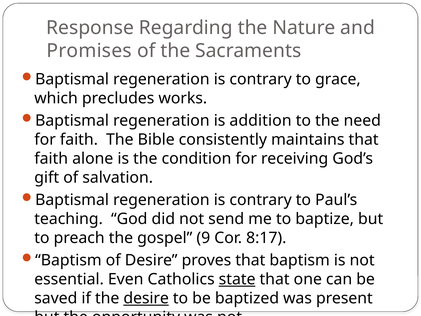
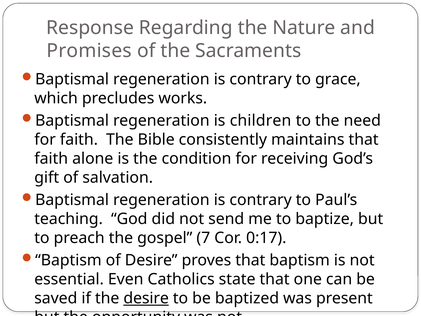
addition: addition -> children (261, 121)
9: 9 -> 7 (203, 238)
8:17: 8:17 -> 0:17 (266, 238)
state underline: present -> none (237, 279)
